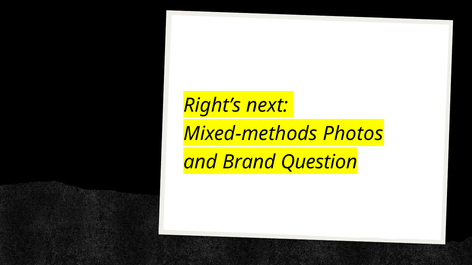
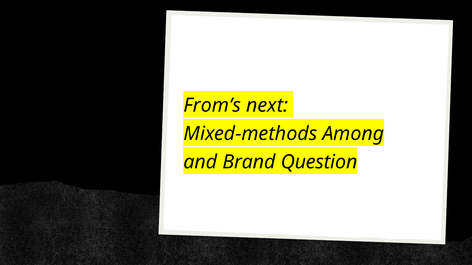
Right’s: Right’s -> From’s (212, 106)
Photos: Photos -> Among (353, 134)
